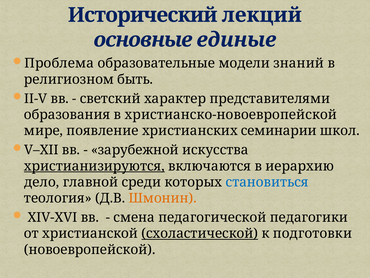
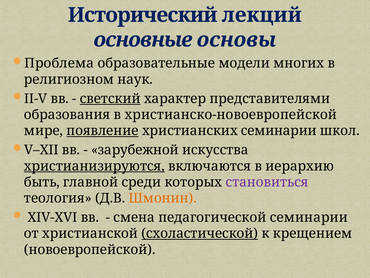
единые: единые -> основы (236, 40)
знаний: знаний -> многих (299, 63)
быть: быть -> наук (135, 79)
светский underline: none -> present (110, 98)
появление underline: none -> present (103, 131)
дело: дело -> быть (42, 182)
становиться colour: blue -> purple (267, 182)
педагогической педагогики: педагогики -> семинарии (309, 217)
подготовки: подготовки -> крещением (313, 233)
